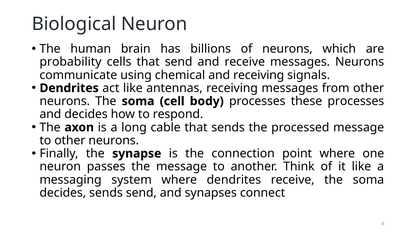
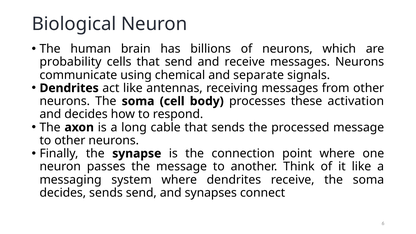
and receiving: receiving -> separate (259, 75)
these processes: processes -> activation (356, 101)
